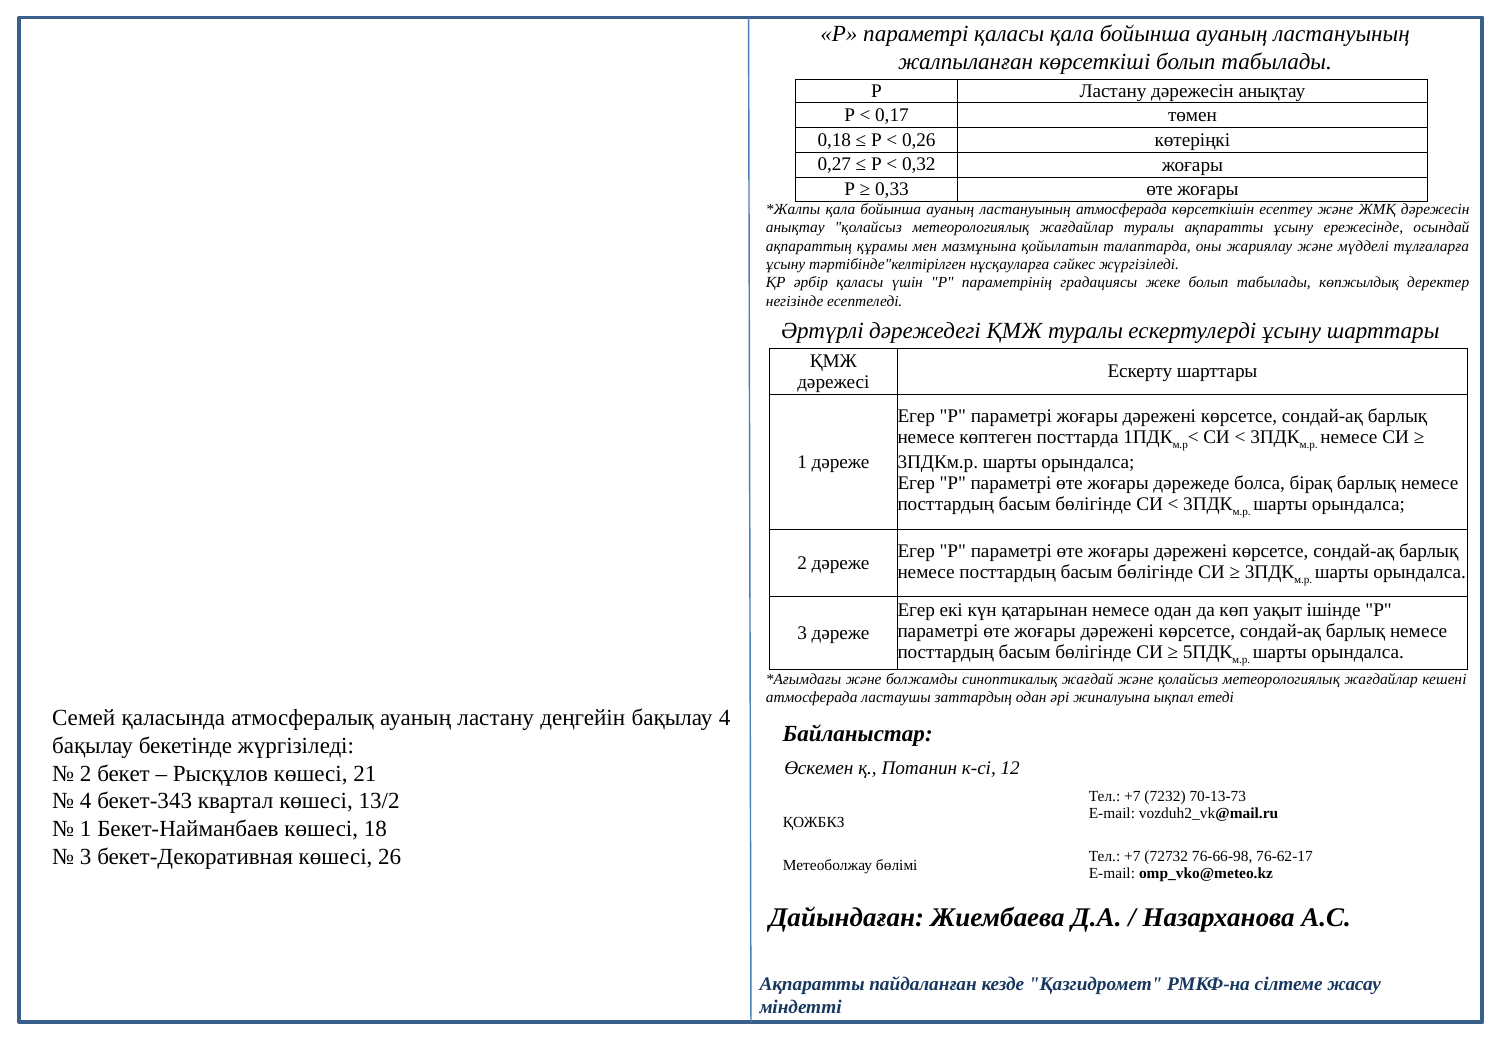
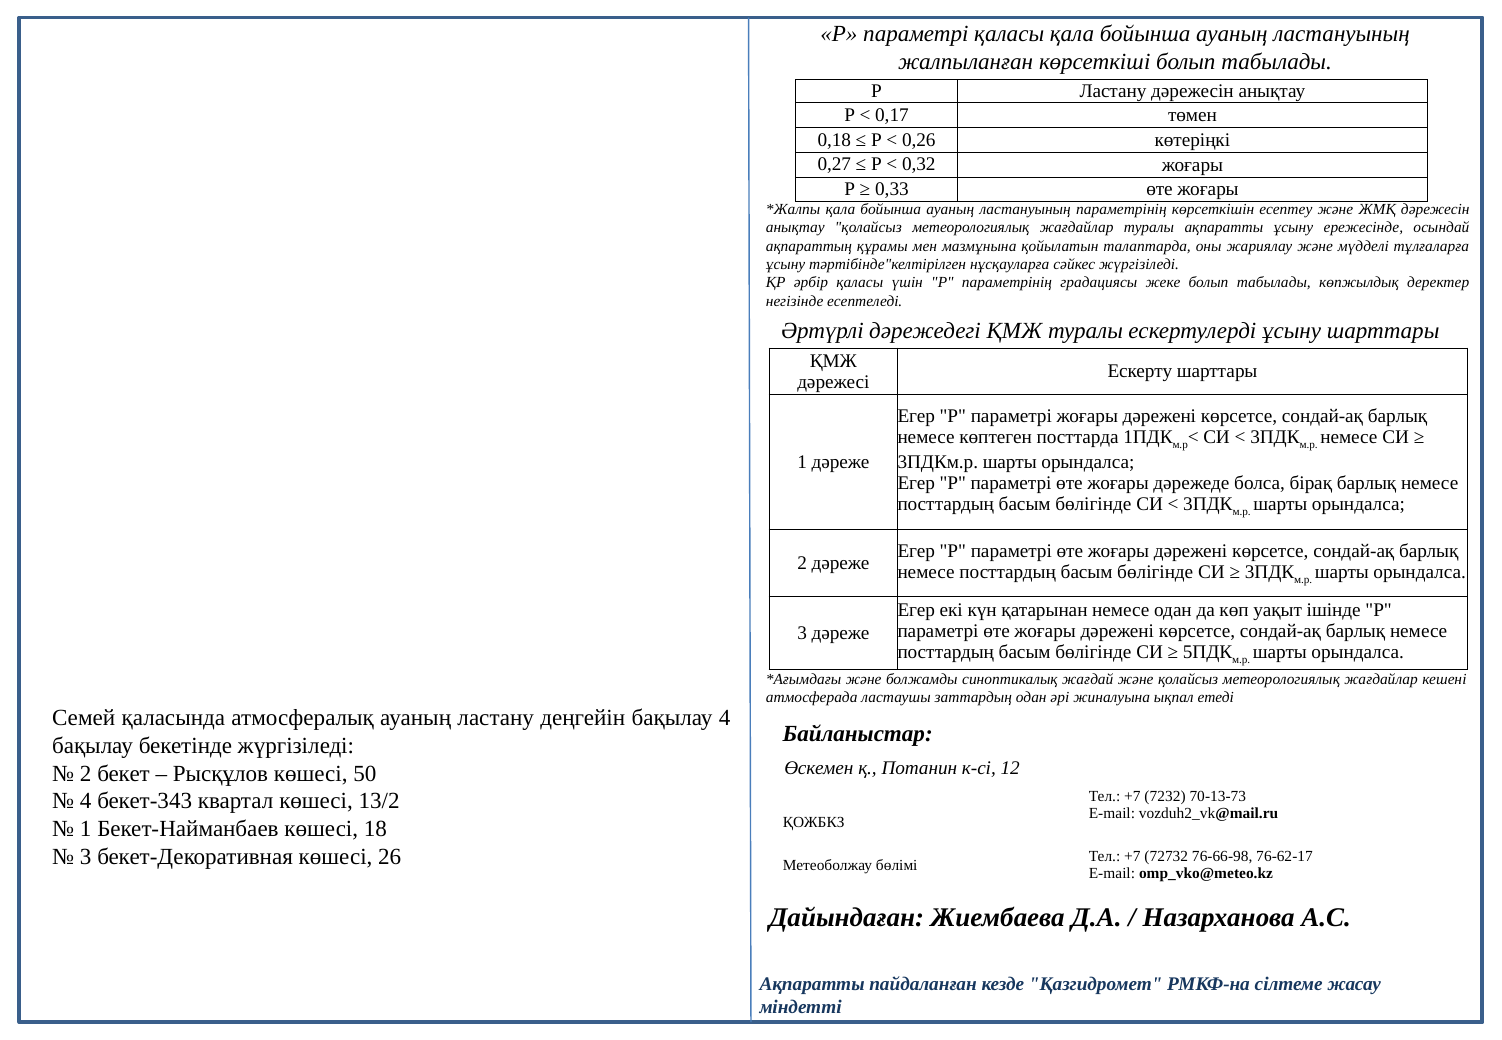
ластануының атмосферада: атмосферада -> параметрінің (1121, 209)
21: 21 -> 50 (365, 773)
